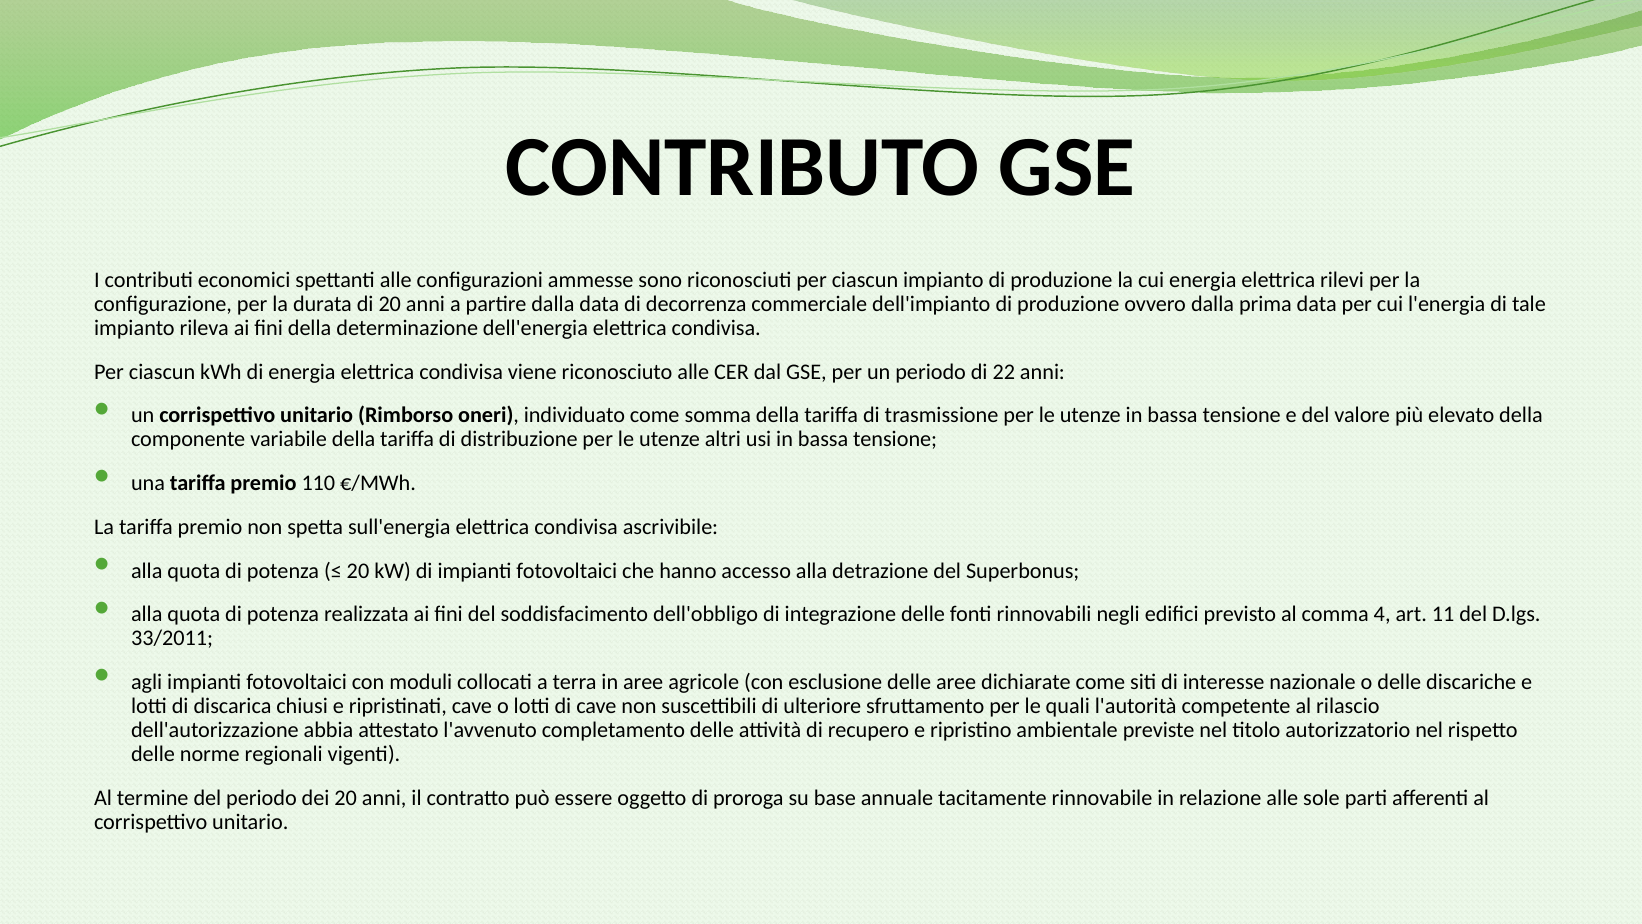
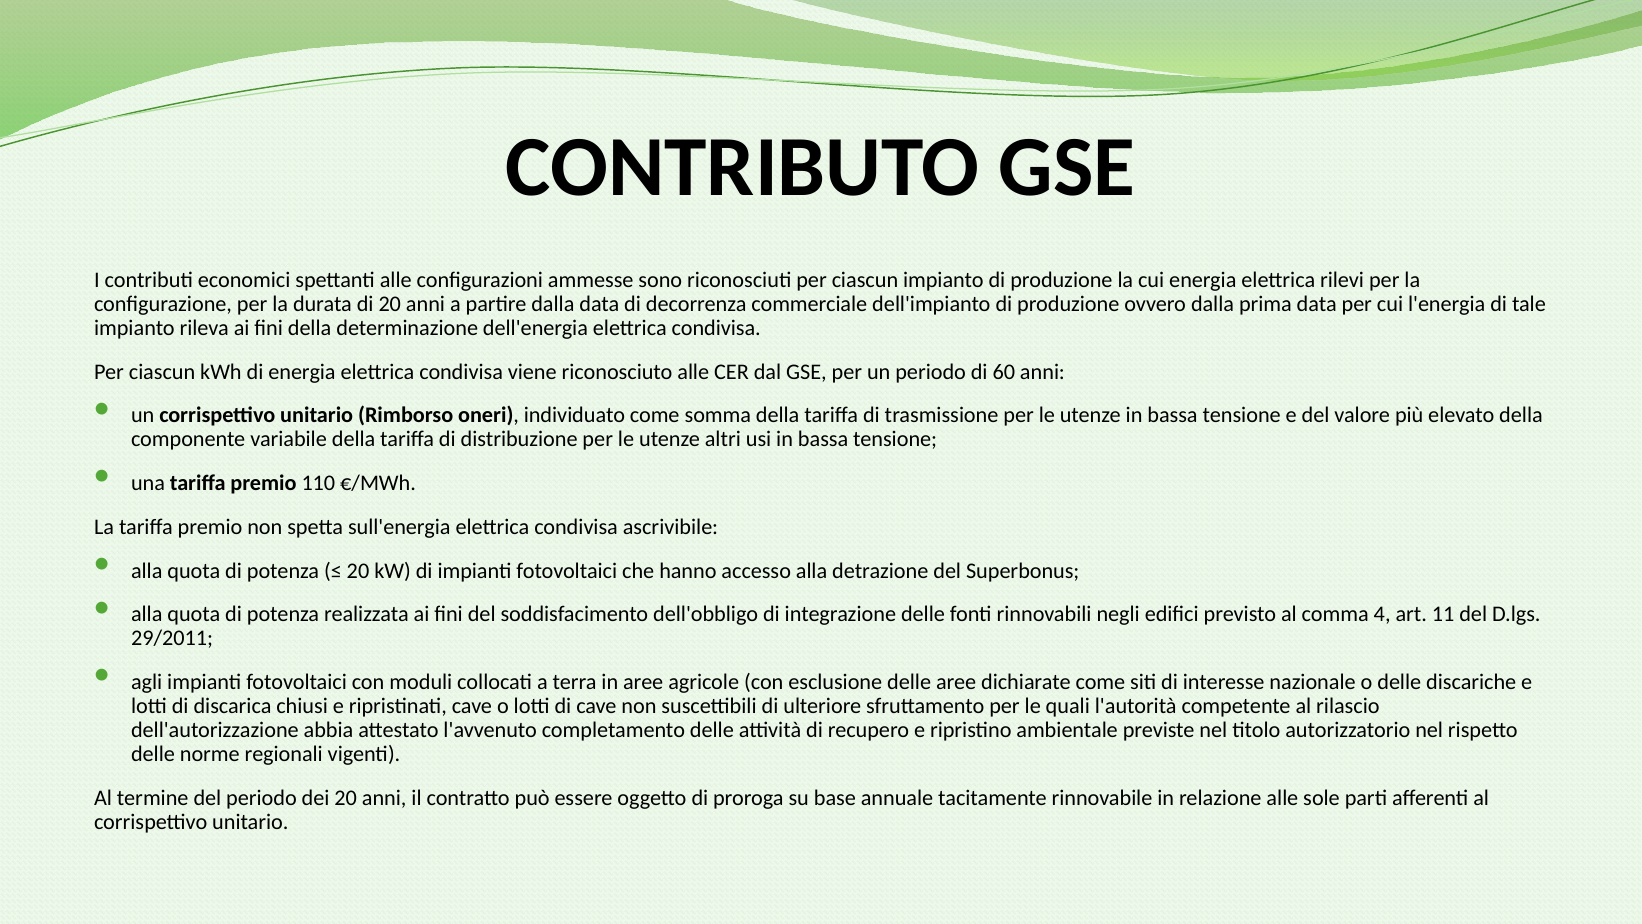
22: 22 -> 60 (1004, 372)
33/2011: 33/2011 -> 29/2011 (172, 638)
